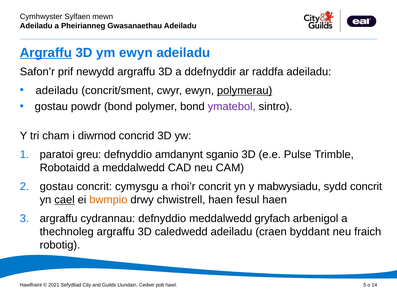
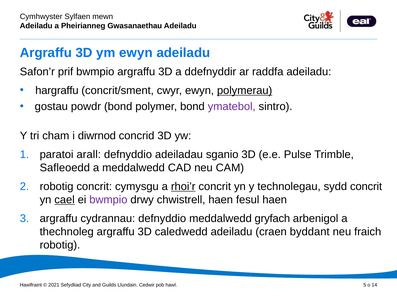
Argraffu underline: present -> none (46, 53)
prif newydd: newydd -> bwmpio (95, 72)
adeiladu: adeiladu -> hargraffu (57, 90)
greu: greu -> arall (89, 154)
amdanynt: amdanynt -> adeiladau (179, 154)
Robotaidd: Robotaidd -> Safleoedd (65, 168)
gostau: gostau -> robotig (57, 186)
rhoi’r underline: none -> present (183, 186)
mabwysiadu: mabwysiadu -> technolegau (289, 186)
bwmpio colour: orange -> purple (108, 200)
